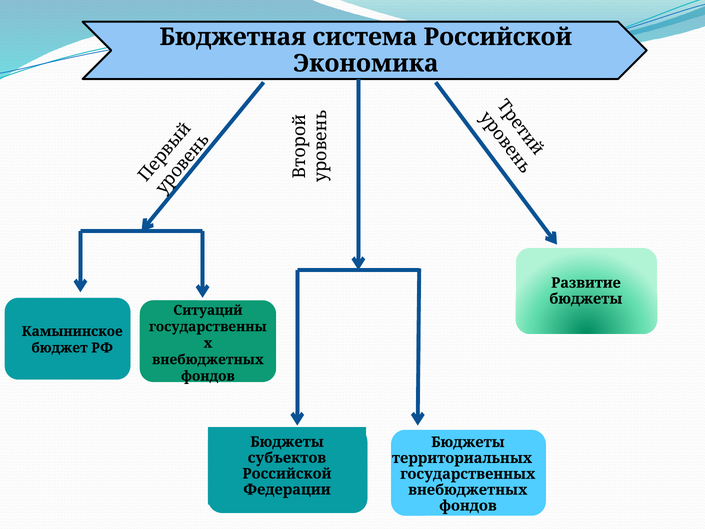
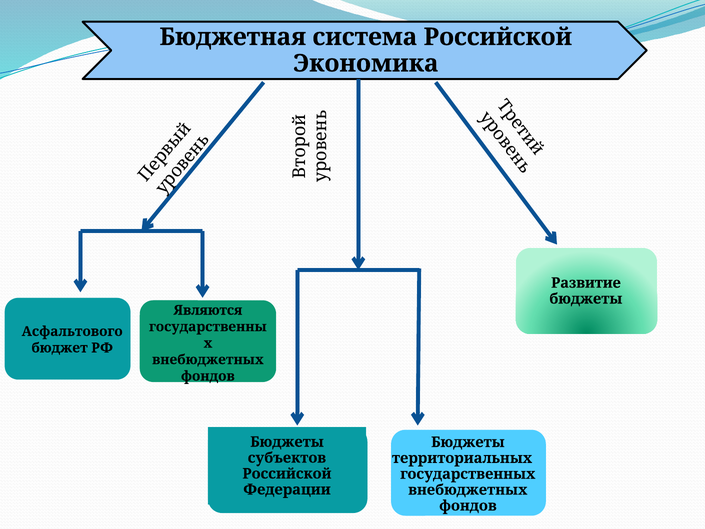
Ситуаций: Ситуаций -> Являются (208, 310)
Камынинское: Камынинское -> Асфальтового (72, 331)
